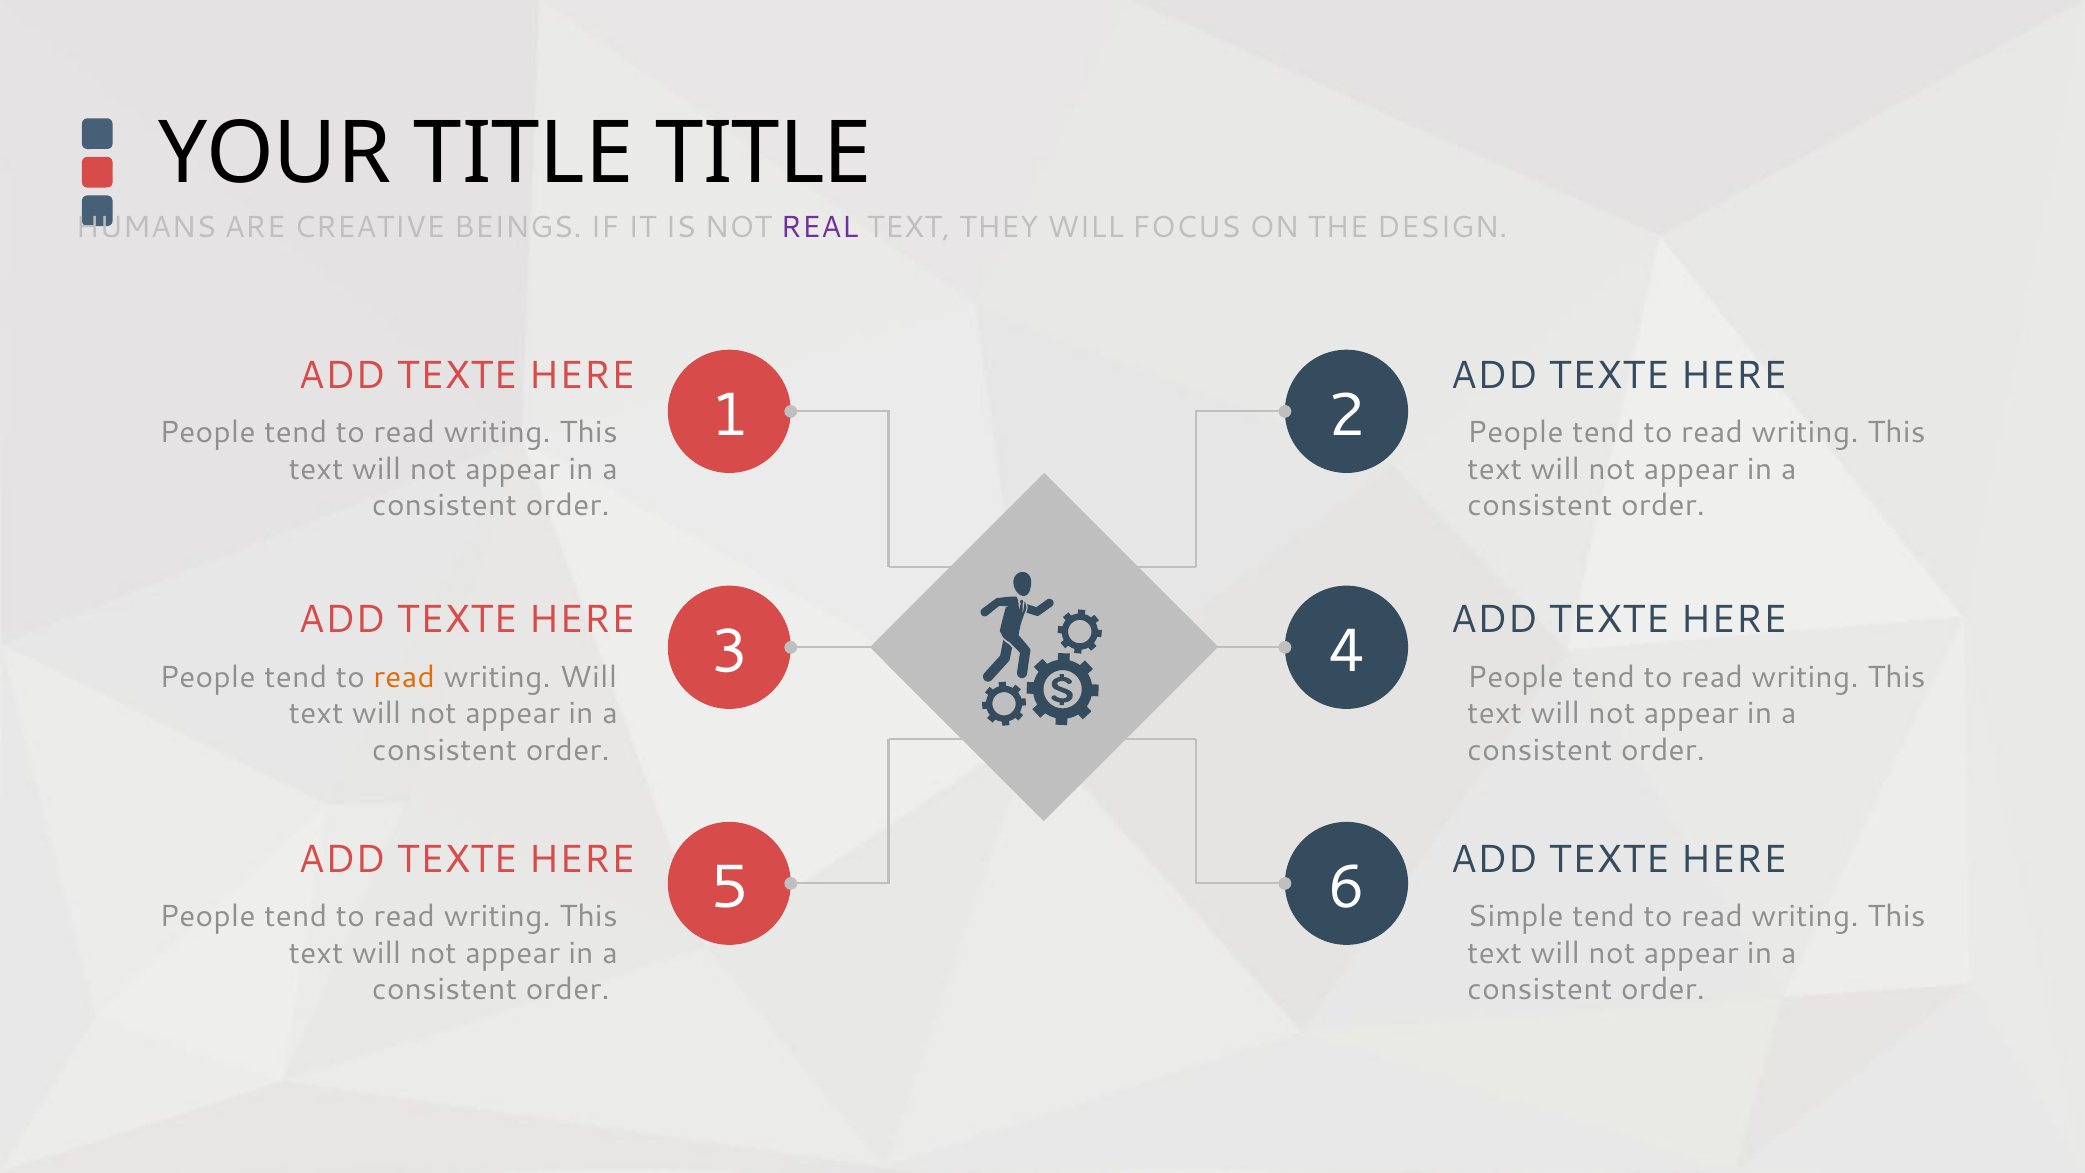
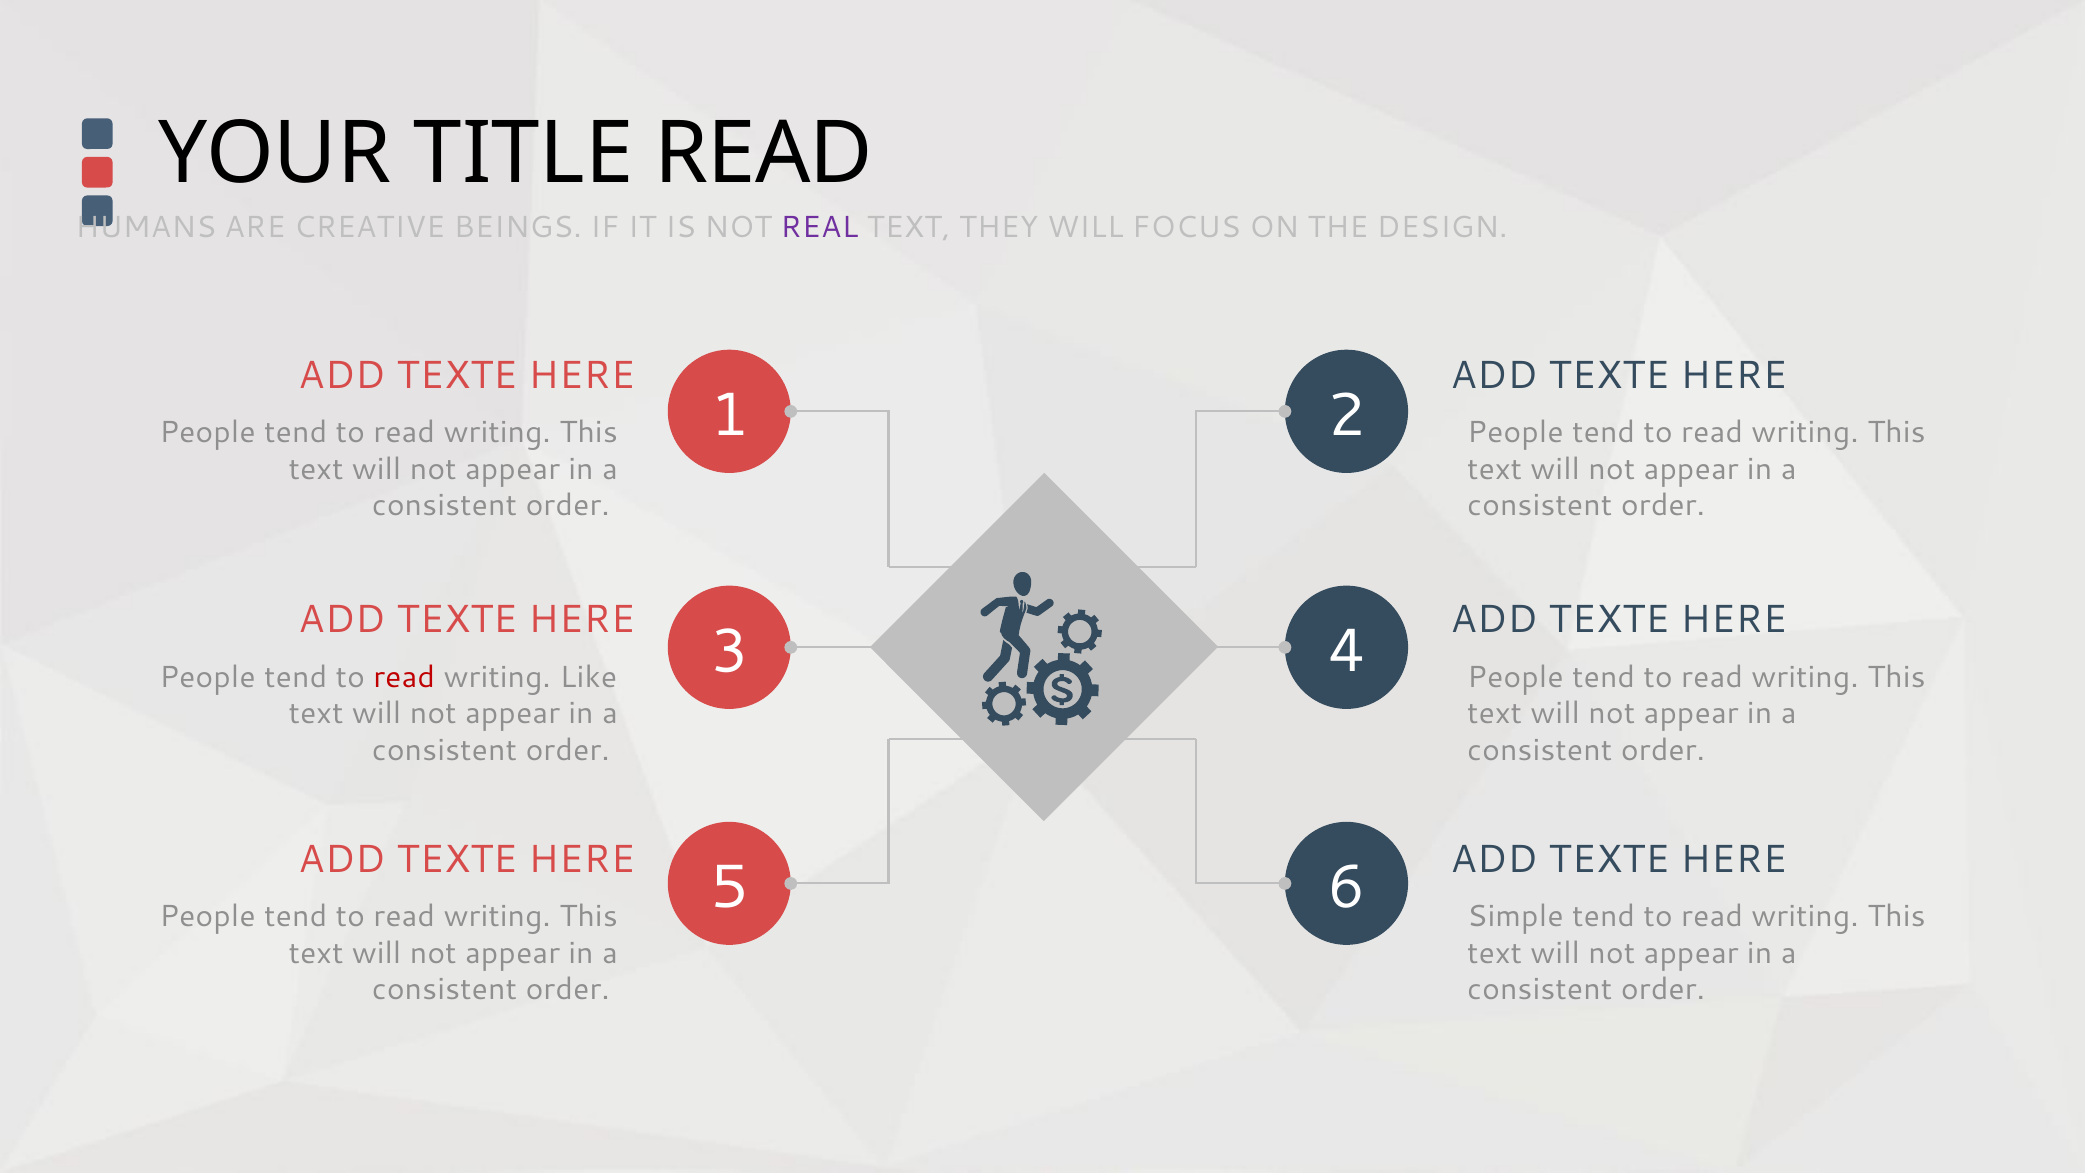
TITLE TITLE: TITLE -> READ (764, 154)
read colour: orange -> red (404, 677)
writing Will: Will -> Like (588, 677)
